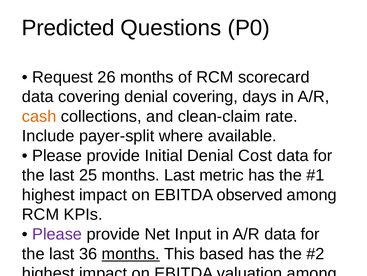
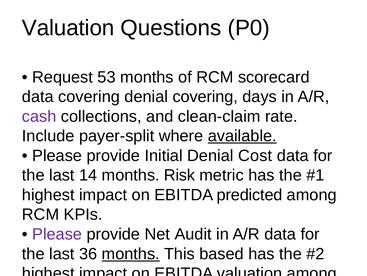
Predicted: Predicted -> Valuation (68, 28)
26: 26 -> 53 (107, 77)
cash colour: orange -> purple (39, 116)
available underline: none -> present (242, 136)
25: 25 -> 14 (88, 175)
months Last: Last -> Risk (180, 175)
observed: observed -> predicted (250, 194)
Input: Input -> Audit (193, 234)
